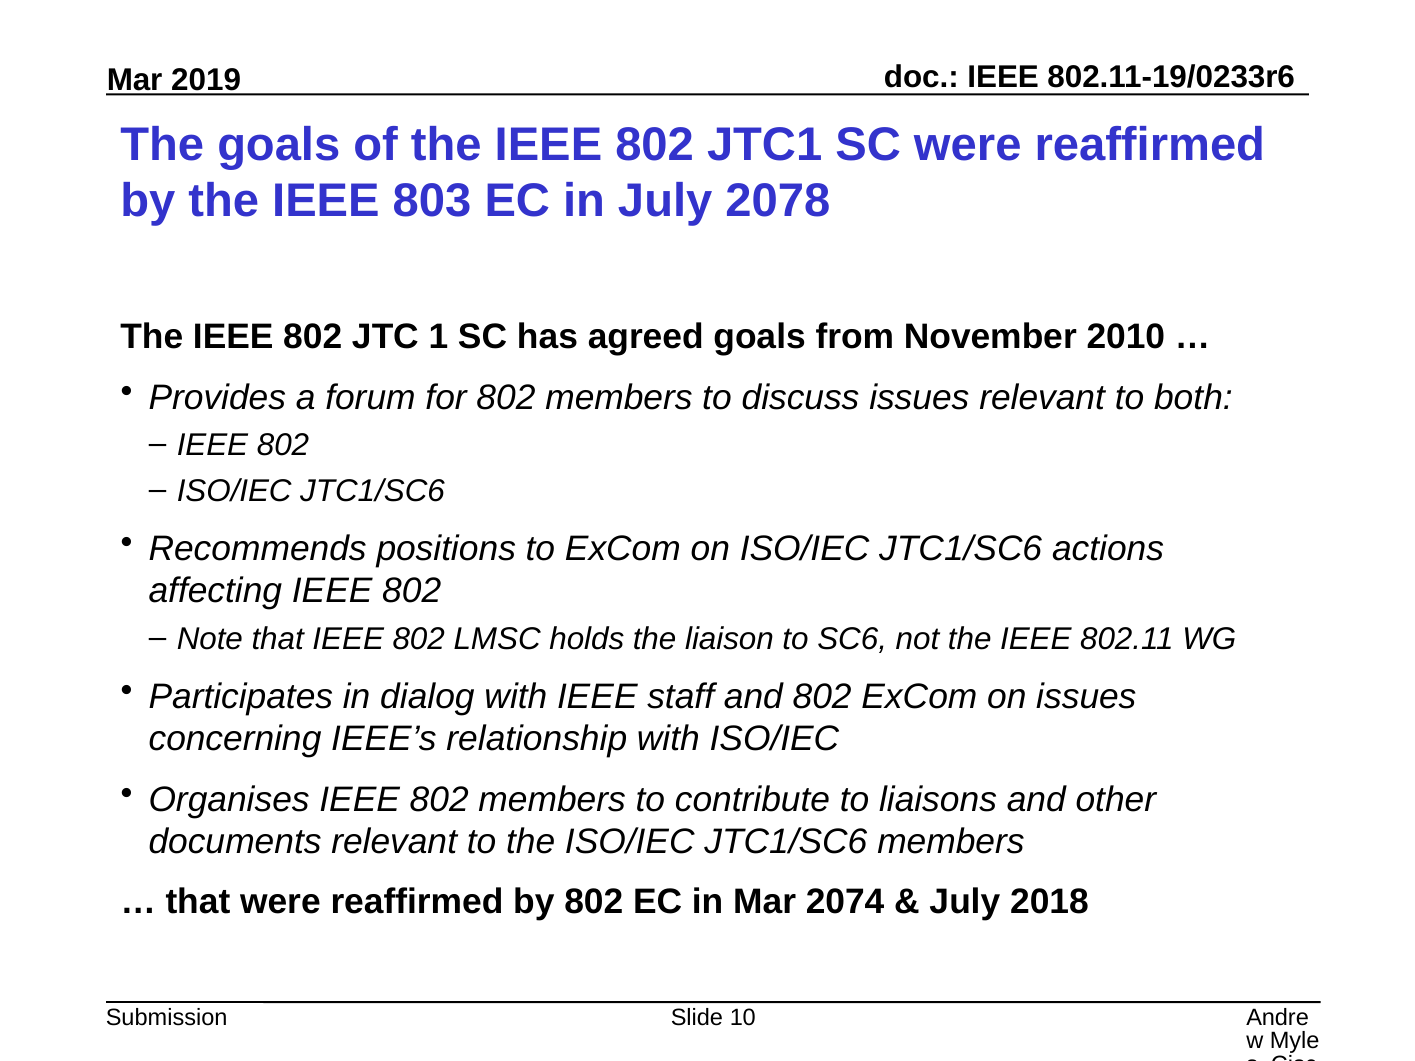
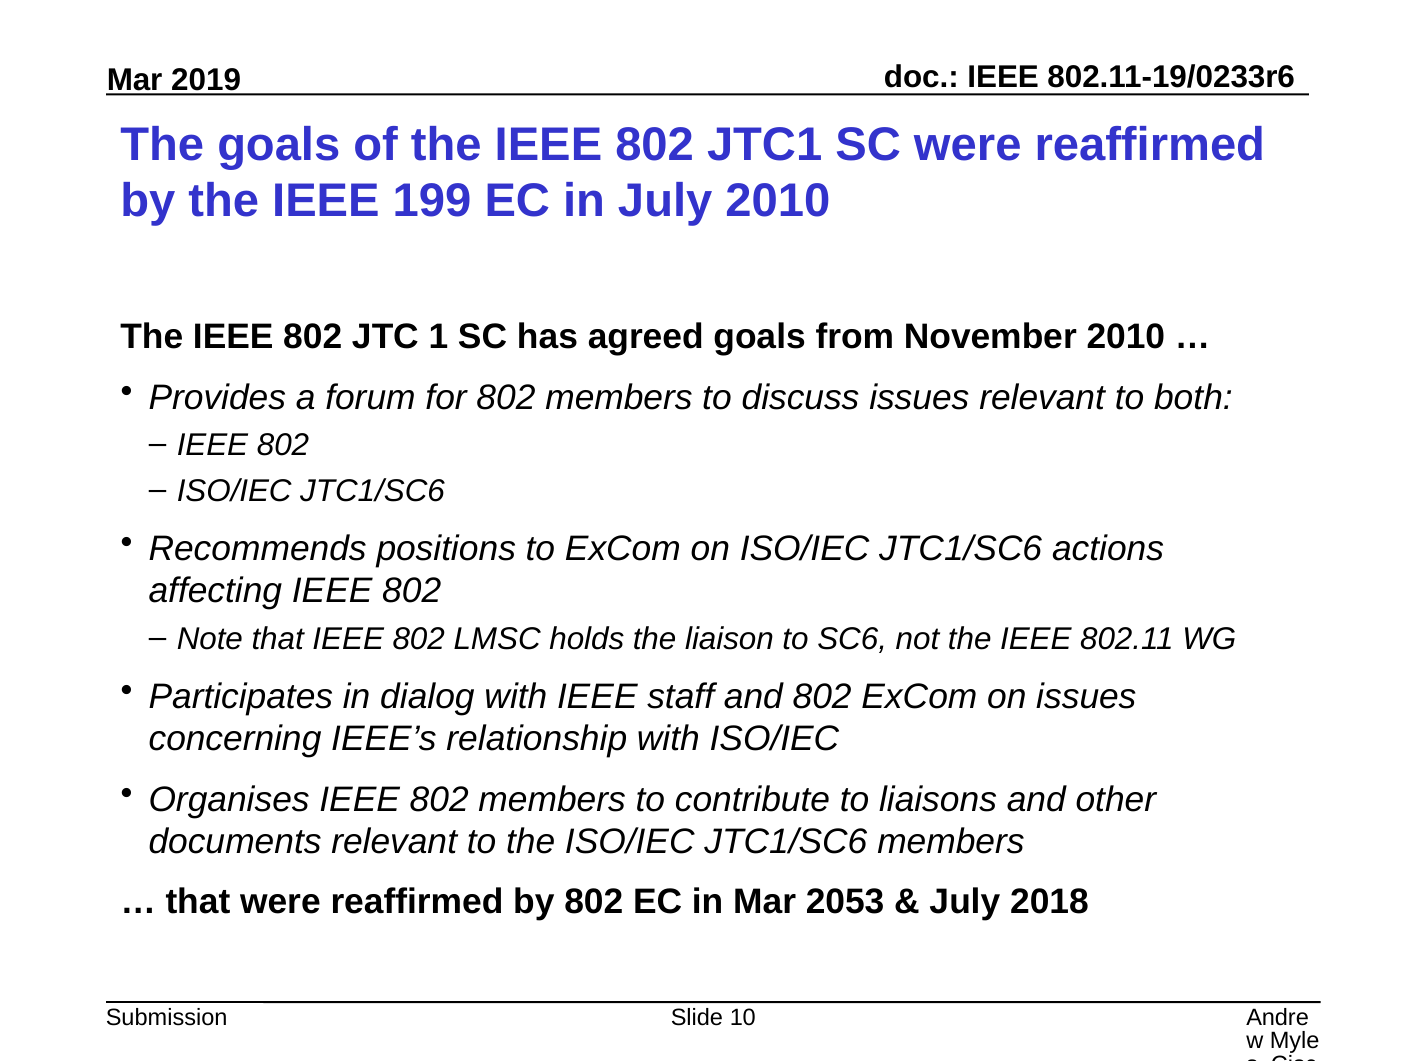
803: 803 -> 199 (432, 201)
July 2078: 2078 -> 2010 (778, 201)
2074: 2074 -> 2053 (845, 902)
